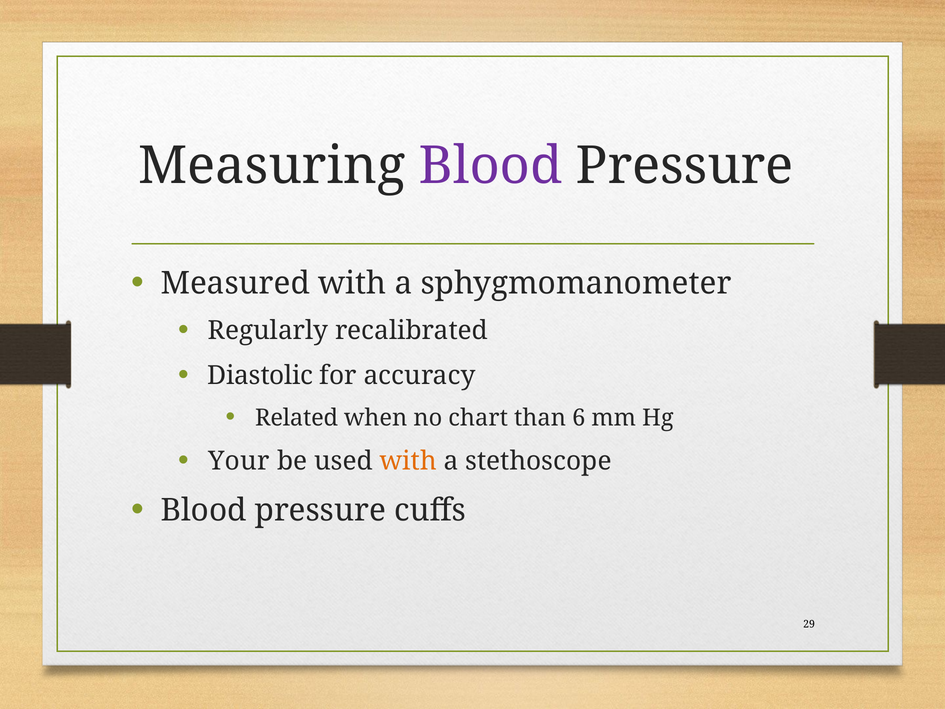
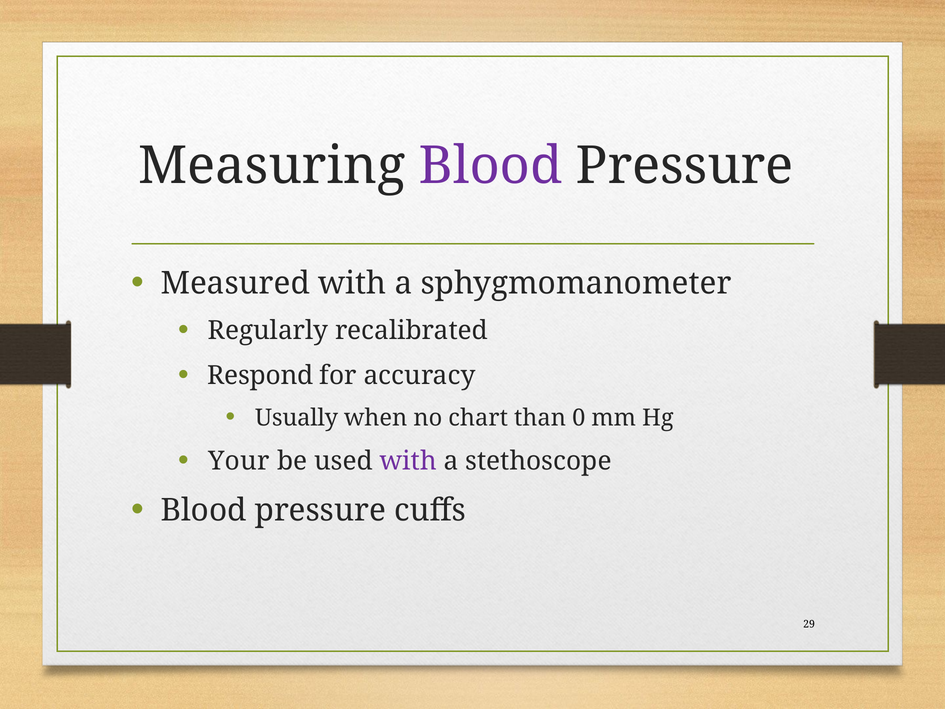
Diastolic: Diastolic -> Respond (260, 375)
Related: Related -> Usually (297, 418)
6: 6 -> 0 (579, 418)
with colour: orange -> purple (408, 461)
